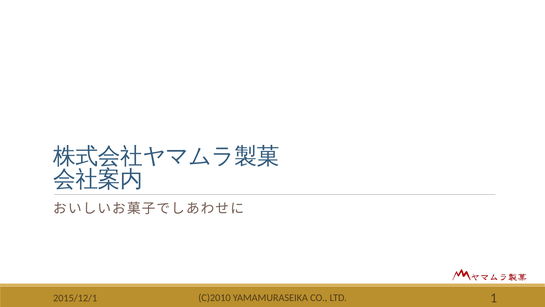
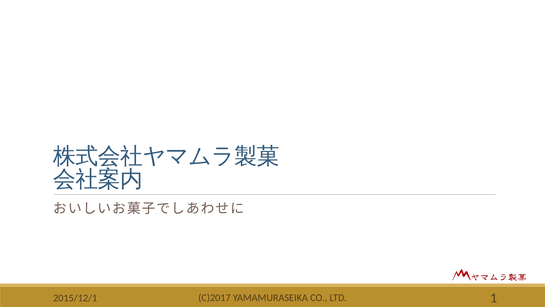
C)2010: C)2010 -> C)2017 (214, 298)
